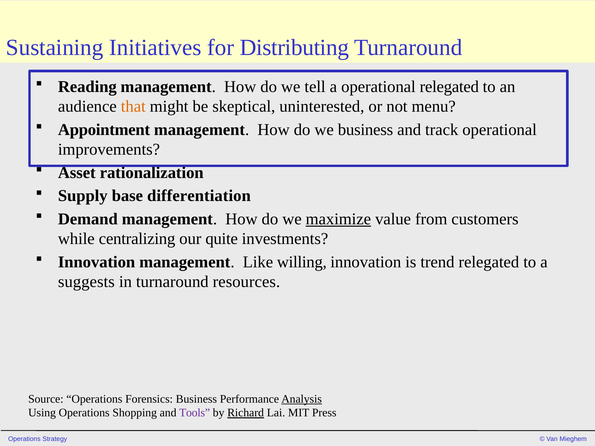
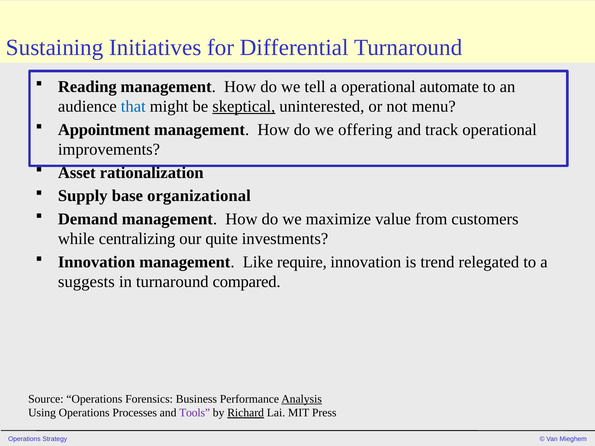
Distributing: Distributing -> Differential (294, 47)
operational relegated: relegated -> automate (449, 87)
that colour: orange -> blue (133, 106)
skeptical underline: none -> present (244, 106)
we business: business -> offering (365, 130)
differentiation: differentiation -> organizational (199, 196)
maximize underline: present -> none (338, 219)
willing: willing -> require (302, 262)
resources: resources -> compared (247, 282)
Shopping: Shopping -> Processes (135, 413)
